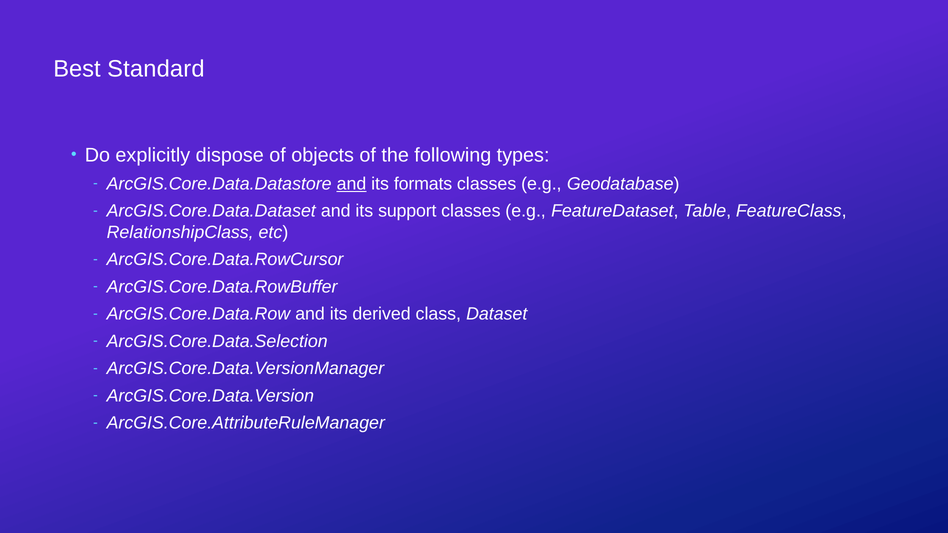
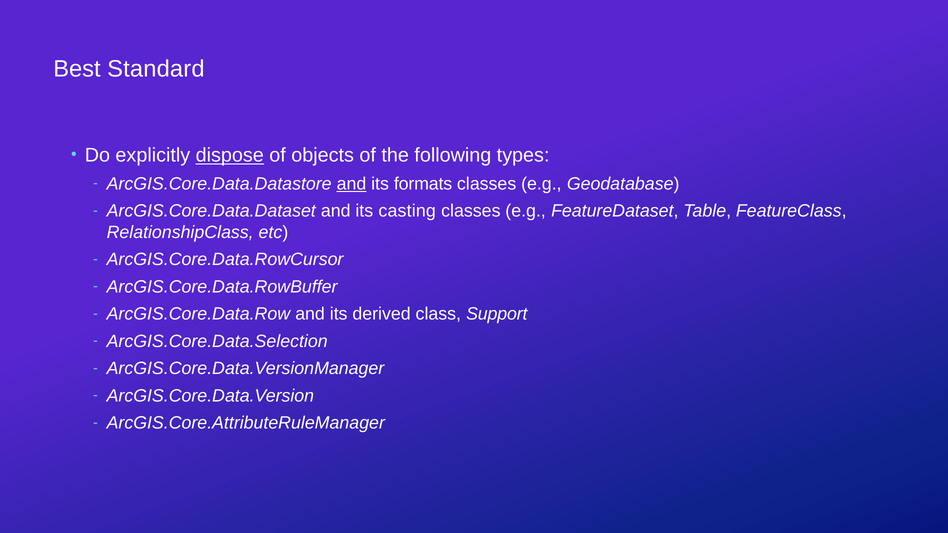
dispose underline: none -> present (230, 155)
support: support -> casting (407, 211)
Dataset: Dataset -> Support (497, 314)
